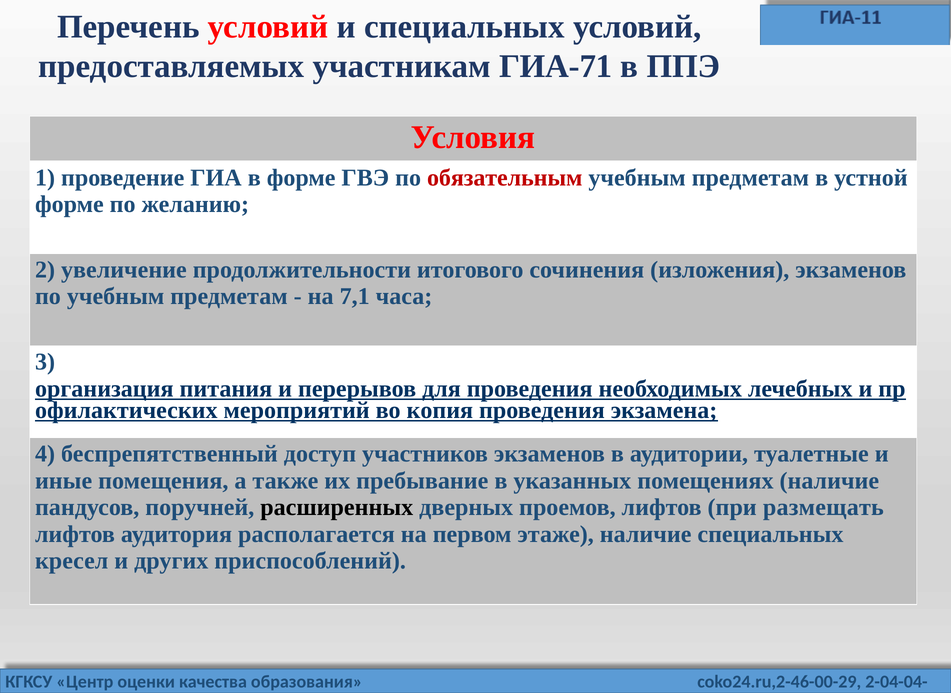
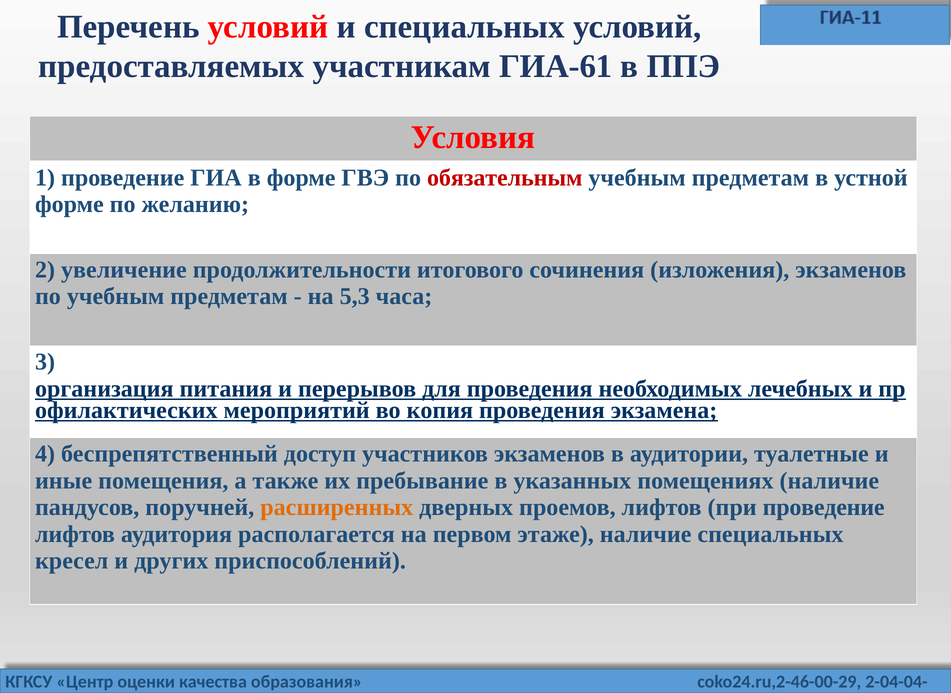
ГИА-71: ГИА-71 -> ГИА-61 (556, 66)
7,1: 7,1 -> 5,3 (355, 296)
расширенных colour: black -> orange (337, 507)
при размещать: размещать -> проведение (824, 507)
